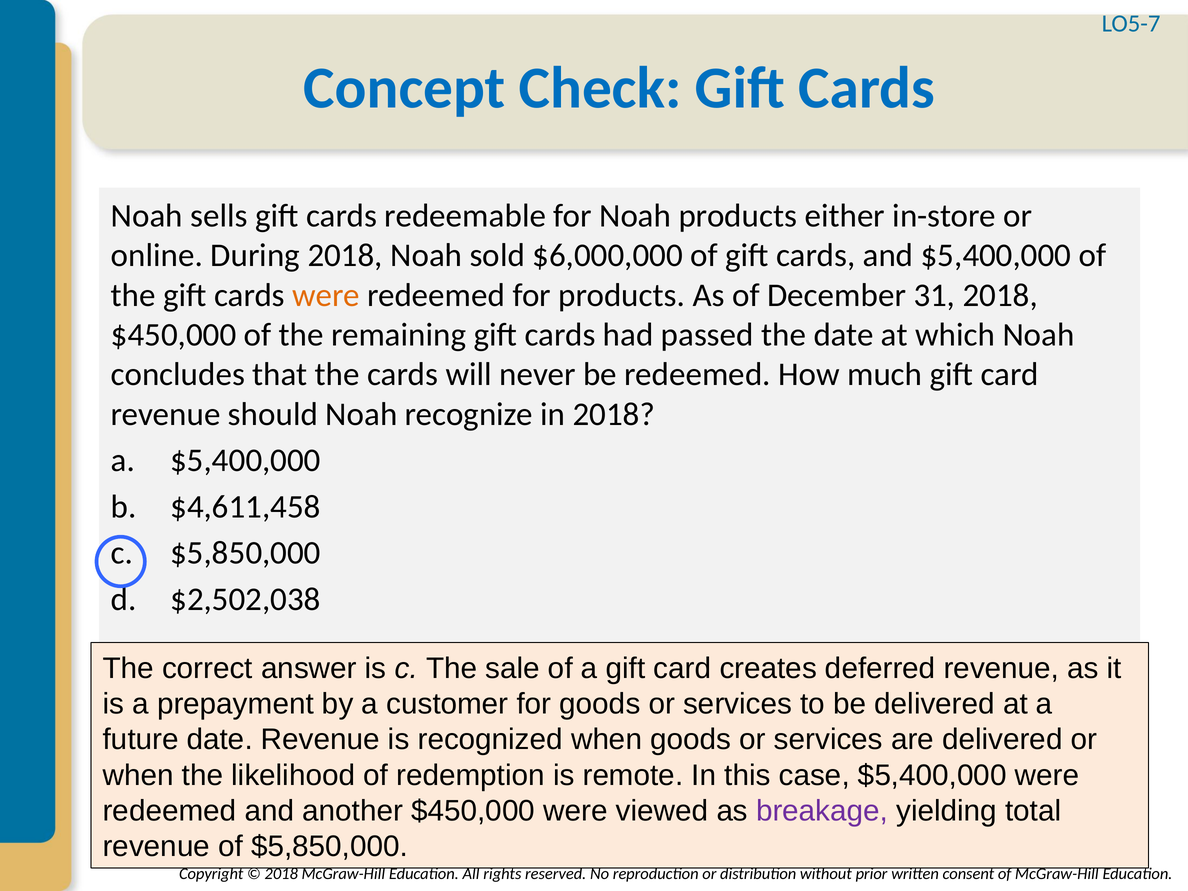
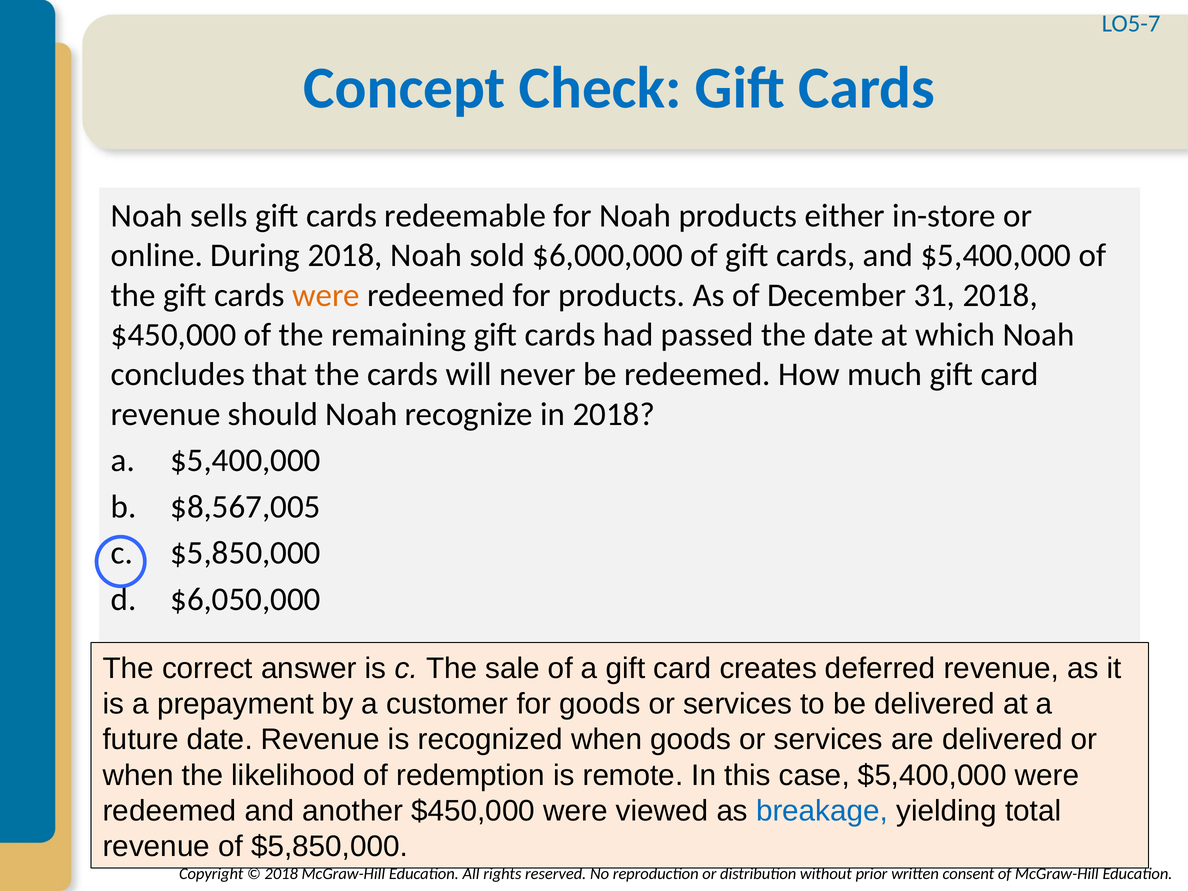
$4,611,458: $4,611,458 -> $8,567,005 (245, 507)
$2,502,038: $2,502,038 -> $6,050,000 (245, 599)
breakage colour: purple -> blue (822, 811)
